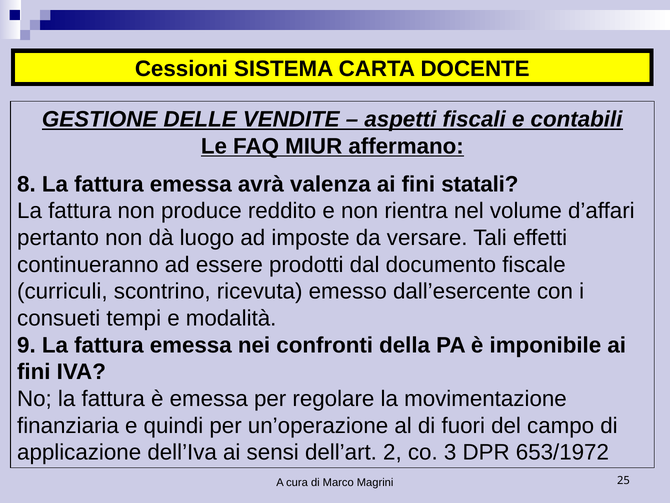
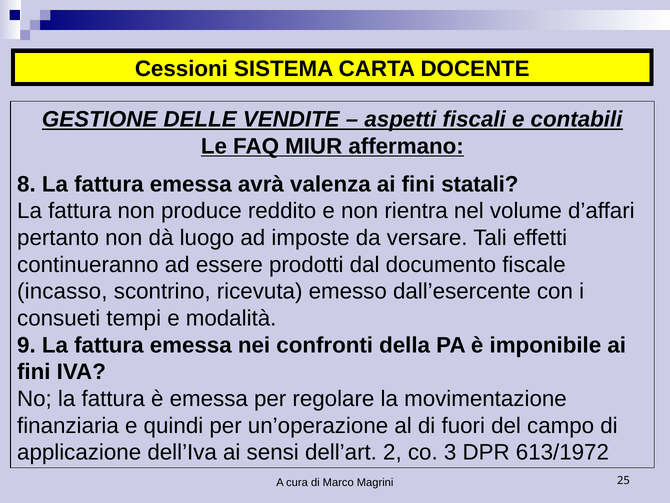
curriculi: curriculi -> incasso (62, 291)
653/1972: 653/1972 -> 613/1972 (562, 452)
